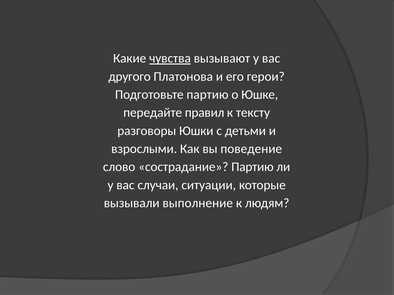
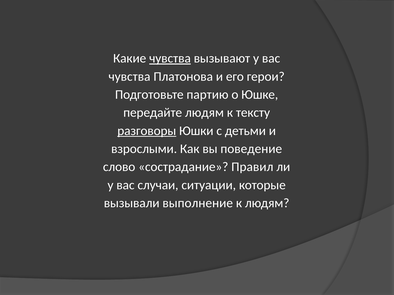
другого: другого -> чувства (129, 77)
передайте правил: правил -> людям (204, 113)
разговоры underline: none -> present (147, 131)
сострадание Партию: Партию -> Правил (252, 167)
